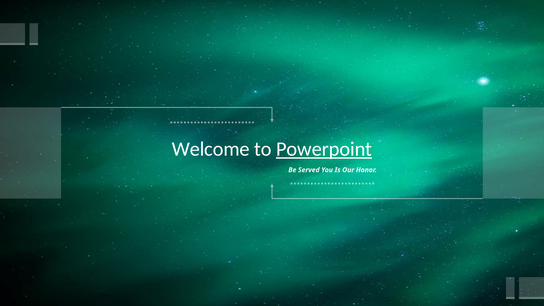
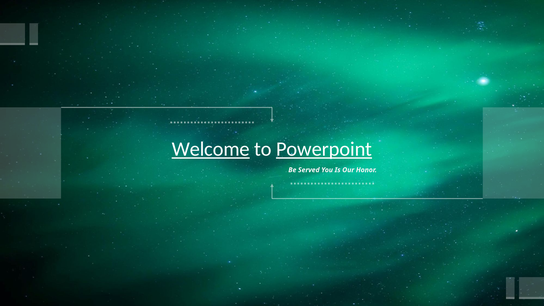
Welcome underline: none -> present (211, 149)
